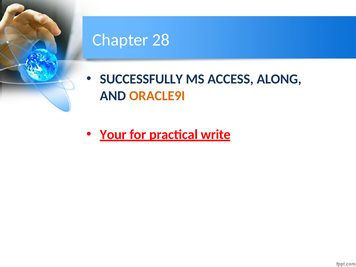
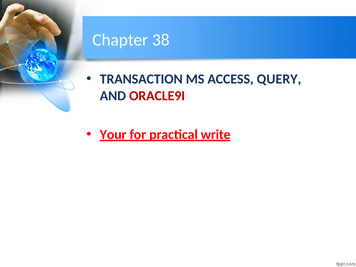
28: 28 -> 38 (161, 40)
SUCCESSFULLY: SUCCESSFULLY -> TRANSACTION (141, 79)
ALONG: ALONG -> QUERY (279, 79)
ORACLE9I colour: orange -> red (157, 96)
